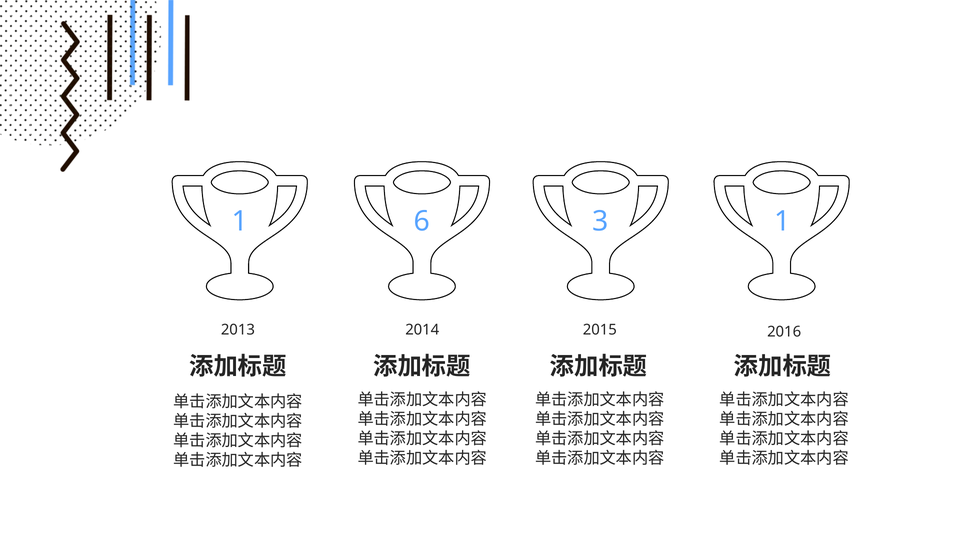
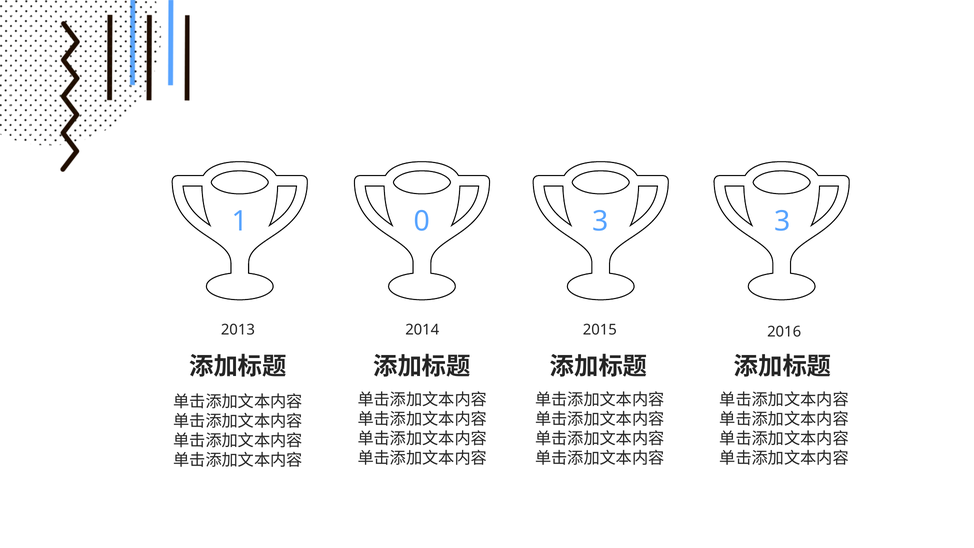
6: 6 -> 0 (422, 221)
3 1: 1 -> 3 (782, 221)
